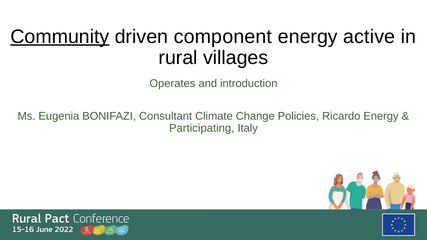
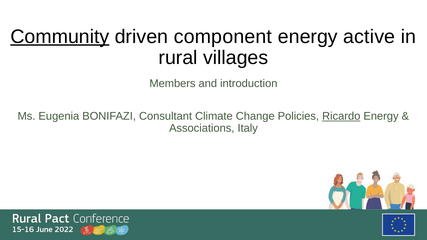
Operates: Operates -> Members (172, 83)
Ricardo underline: none -> present (341, 116)
Participating: Participating -> Associations (202, 128)
